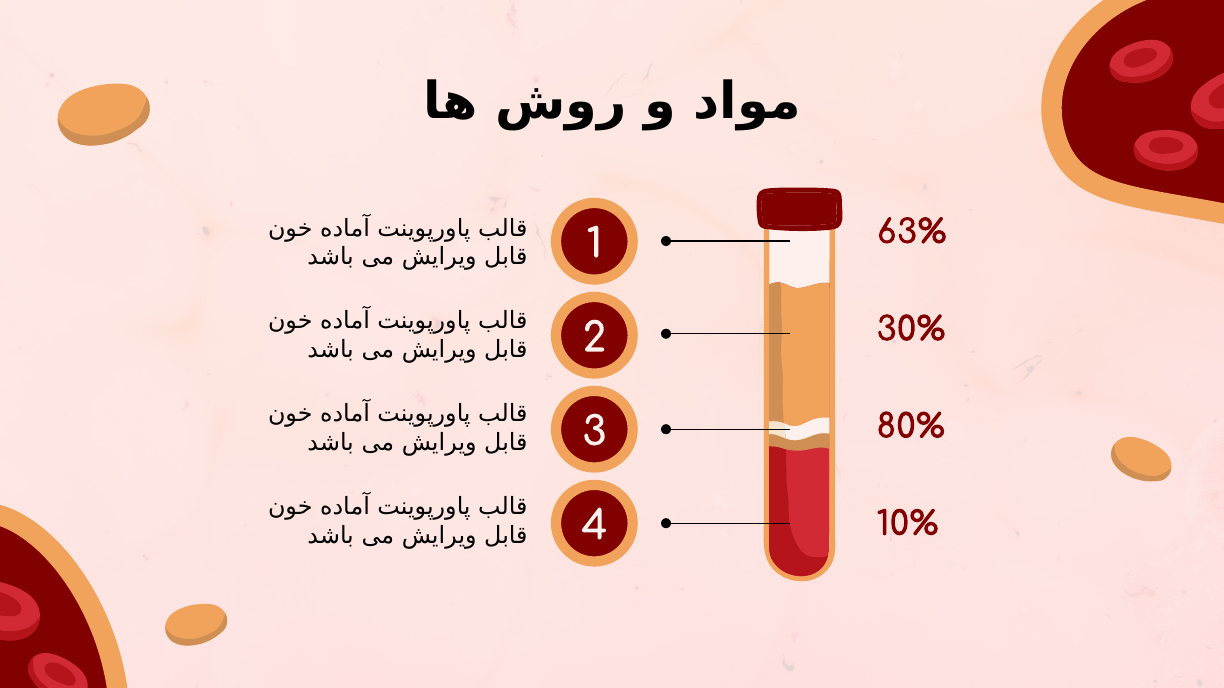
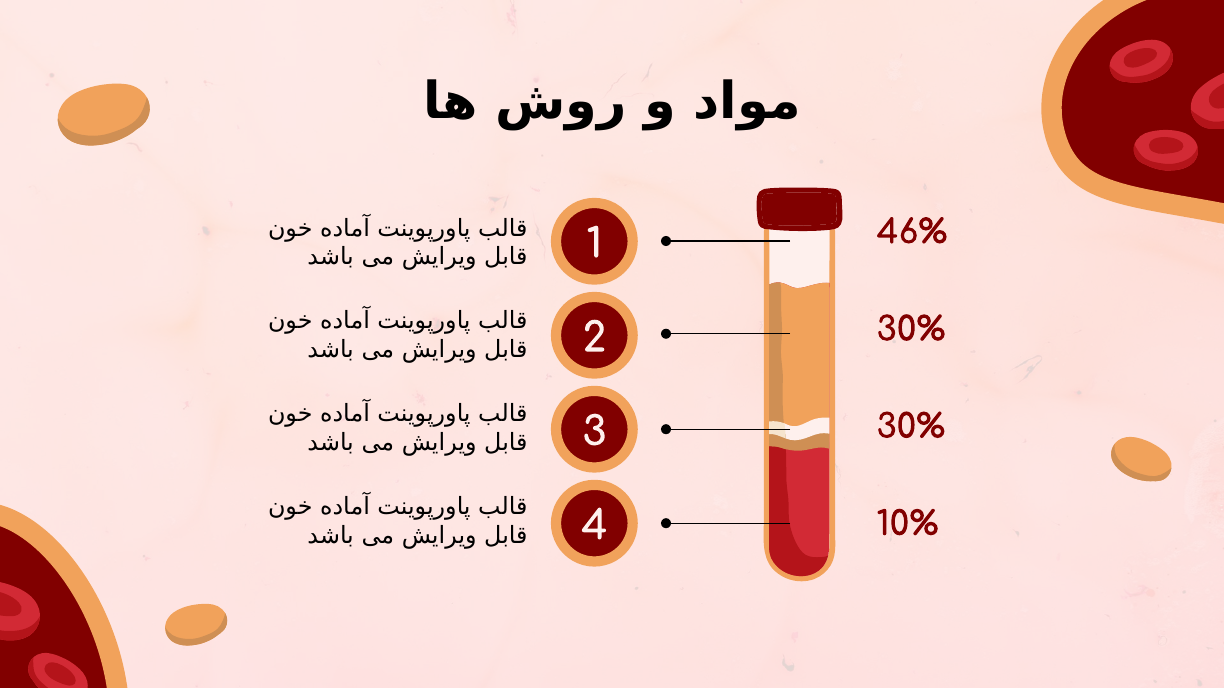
63%: 63% -> 46% (912, 233)
80%: 80% -> 30% (911, 427)
